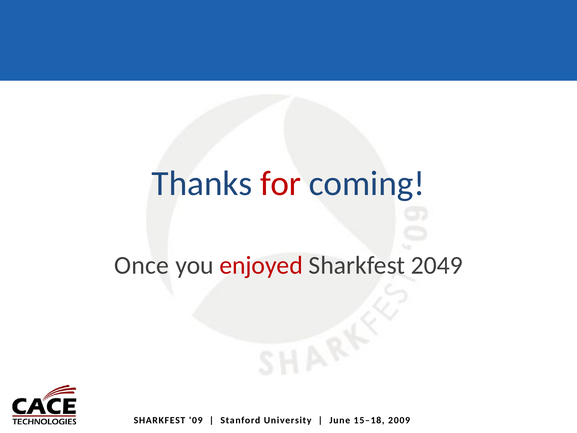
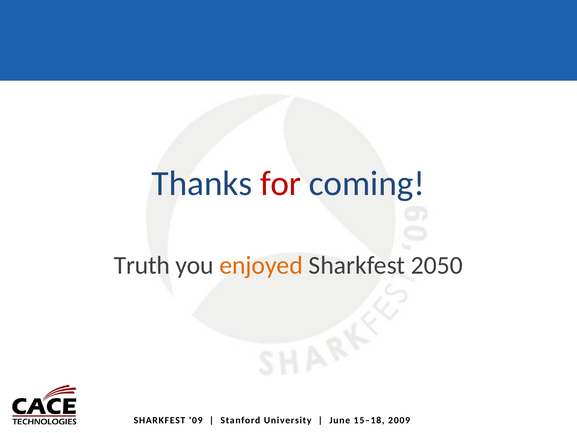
Once: Once -> Truth (142, 265)
enjoyed colour: red -> orange (261, 265)
2049: 2049 -> 2050 (437, 265)
